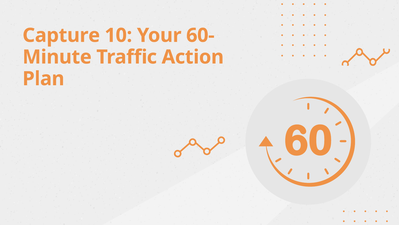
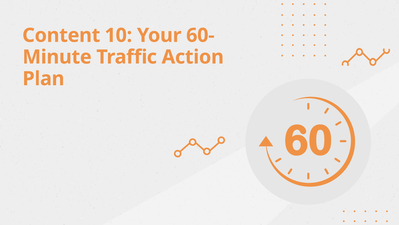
Capture: Capture -> Content (61, 35)
